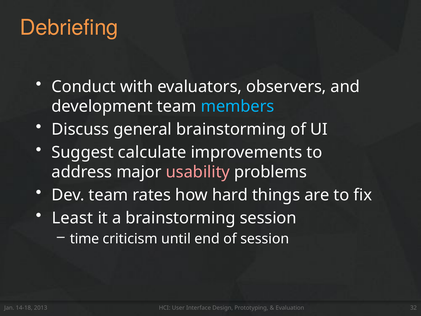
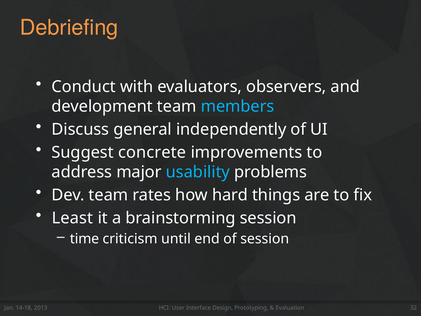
general brainstorming: brainstorming -> independently (231, 129)
calculate: calculate -> concrete (152, 152)
usability colour: pink -> light blue (198, 172)
